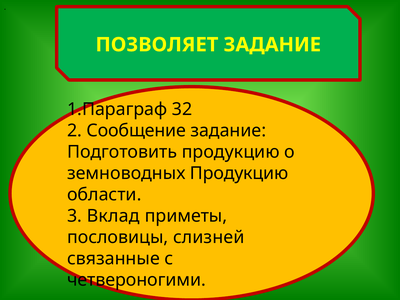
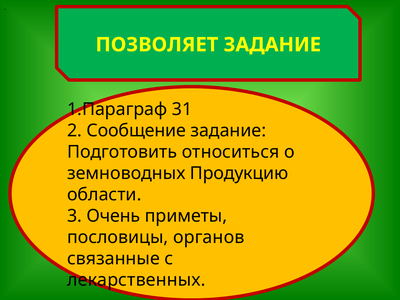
32: 32 -> 31 (182, 109)
Подготовить продукцию: продукцию -> относиться (231, 152)
Вклад: Вклад -> Очень (113, 216)
слизней: слизней -> органов (209, 237)
четвероногими: четвероногими -> лекарственных (136, 280)
